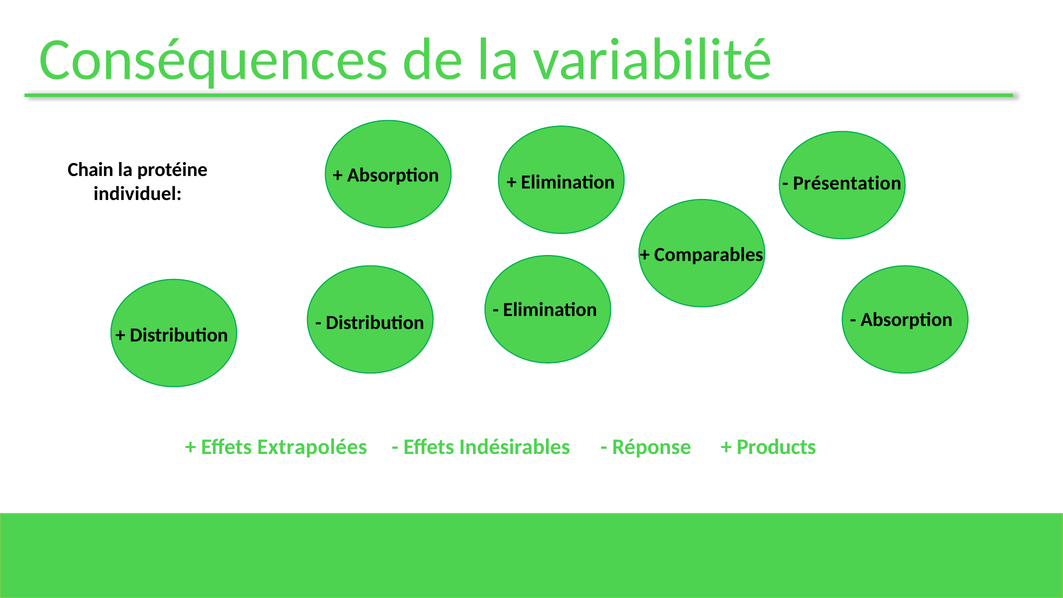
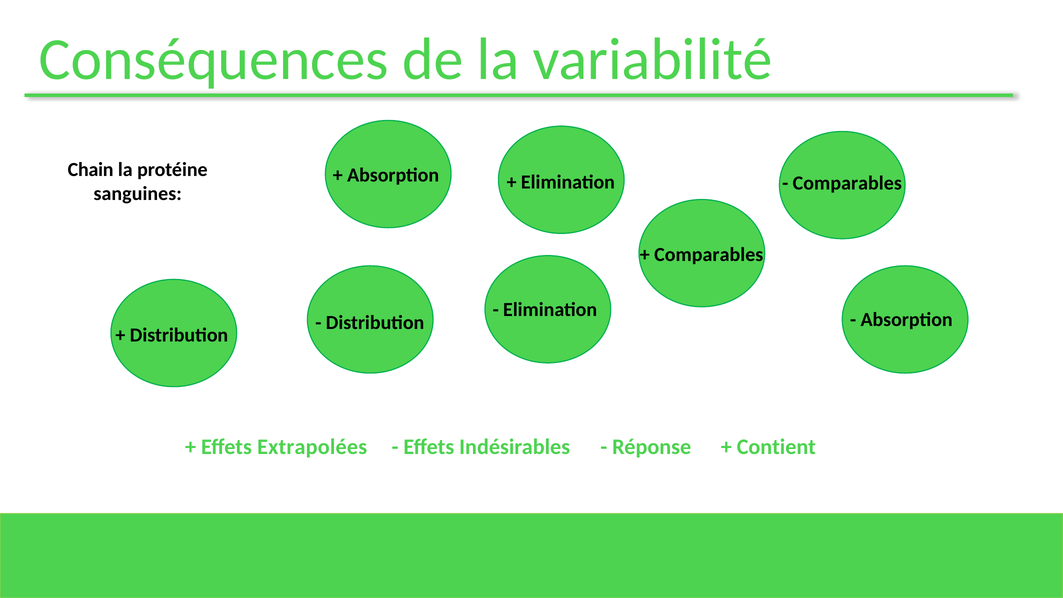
Présentation: Présentation -> Comparables (847, 183)
individuel: individuel -> sanguines (138, 194)
Products: Products -> Contient (776, 447)
